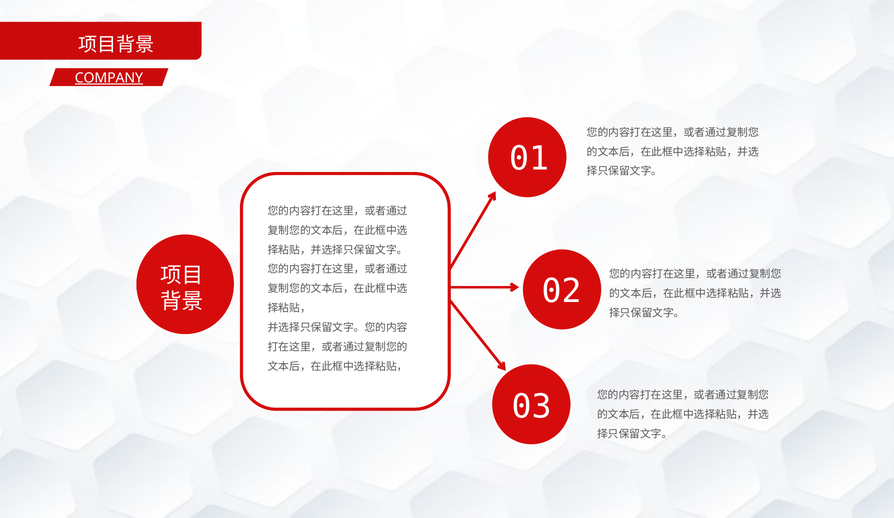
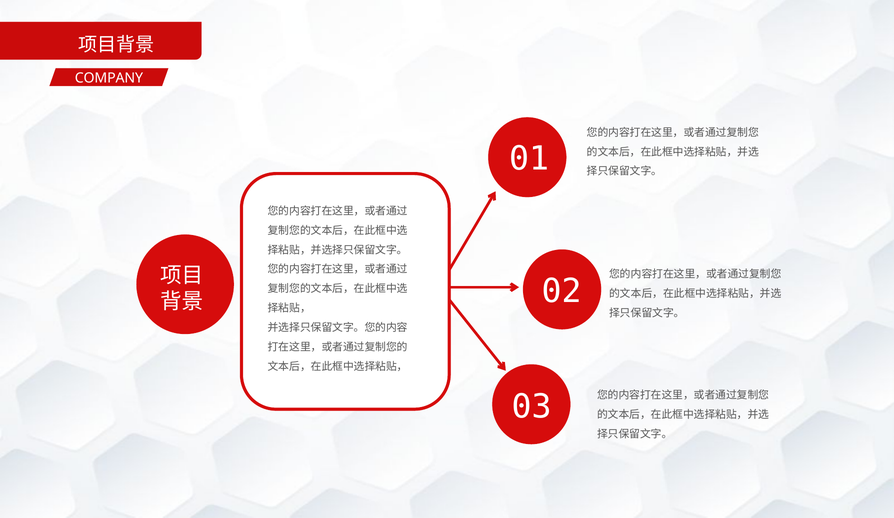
COMPANY underline: present -> none (109, 78)
